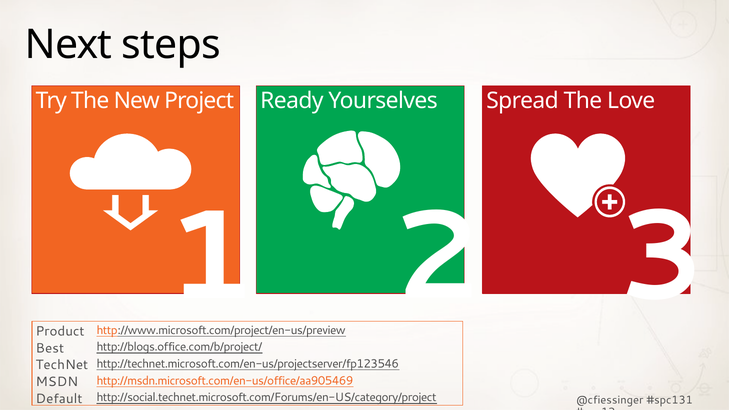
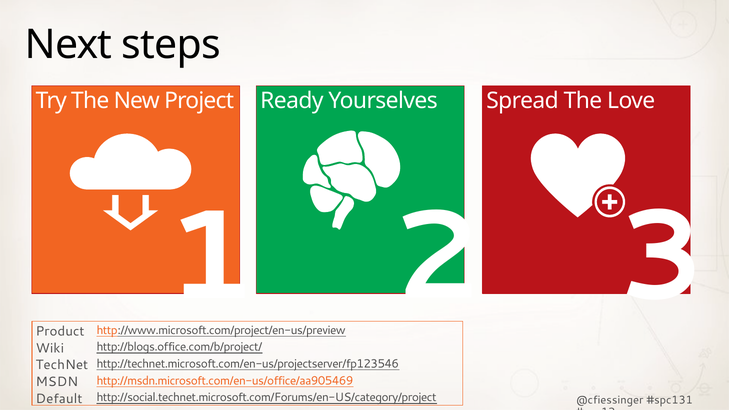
Best: Best -> Wiki (50, 348)
